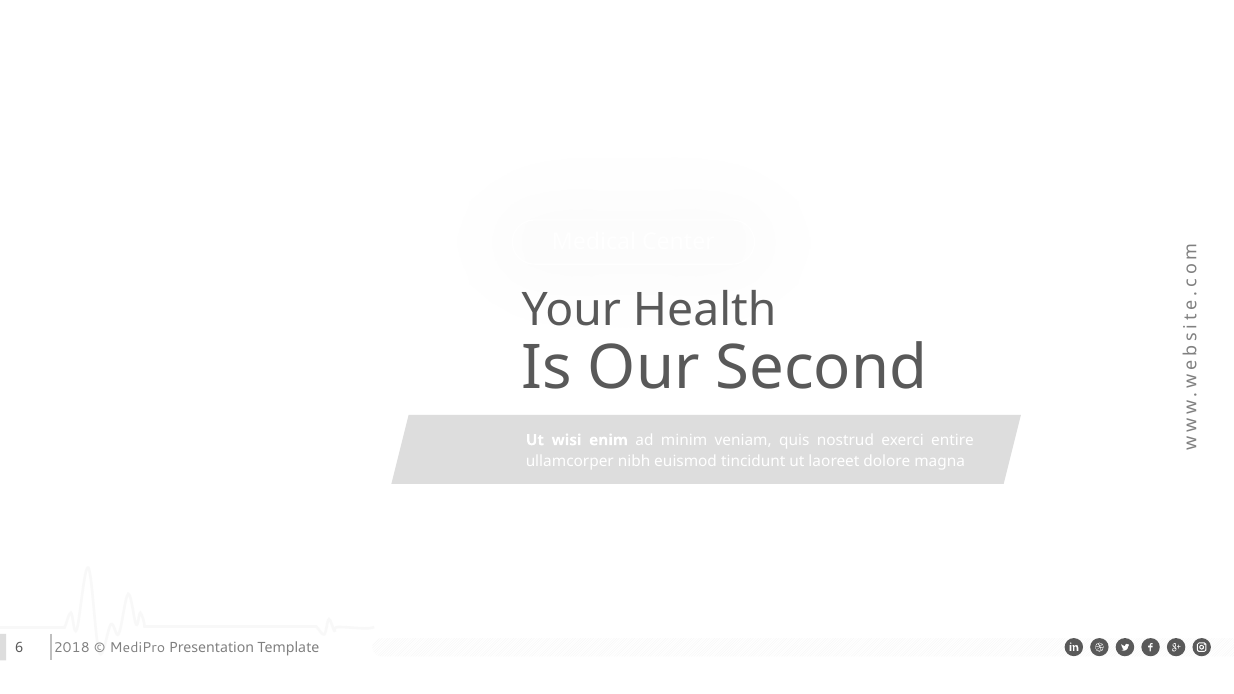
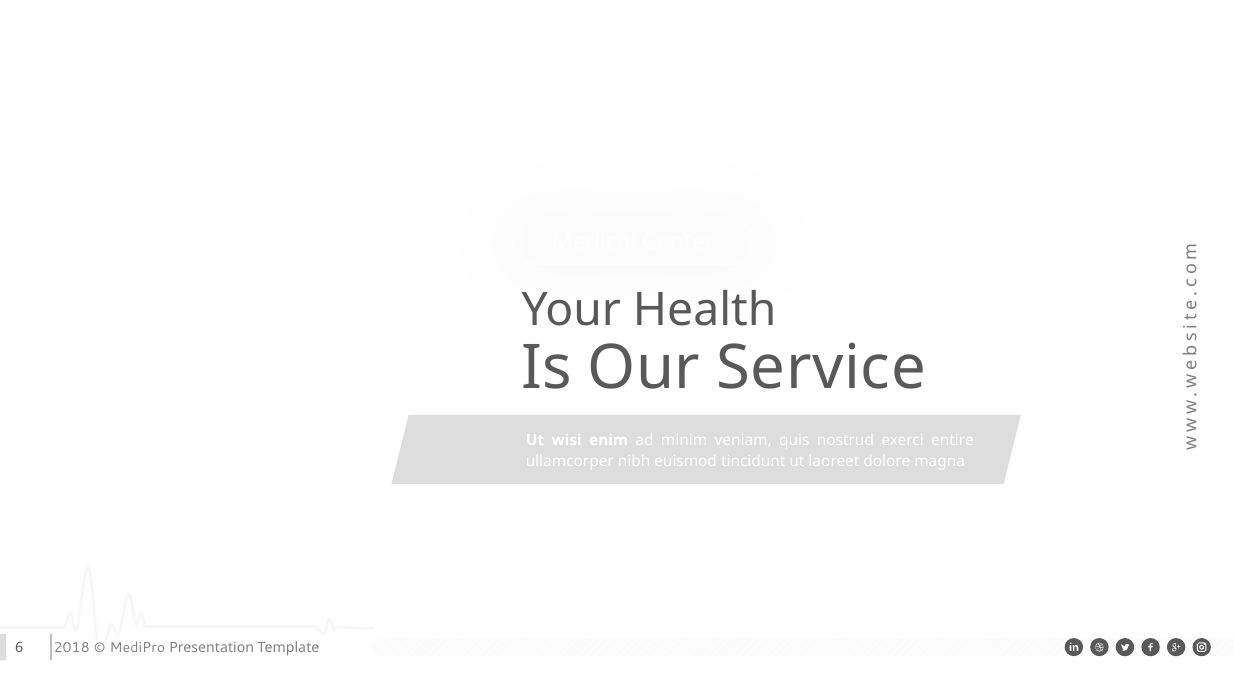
Second: Second -> Service (821, 368)
